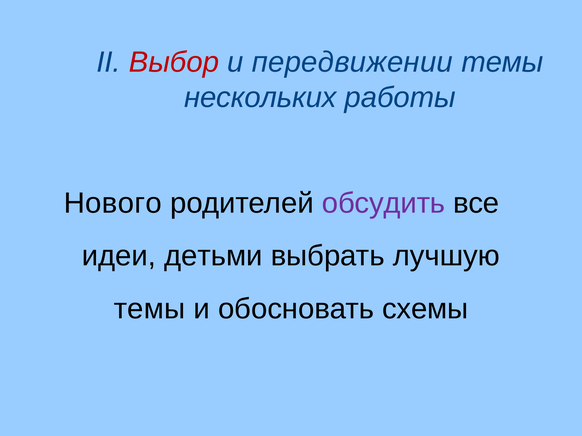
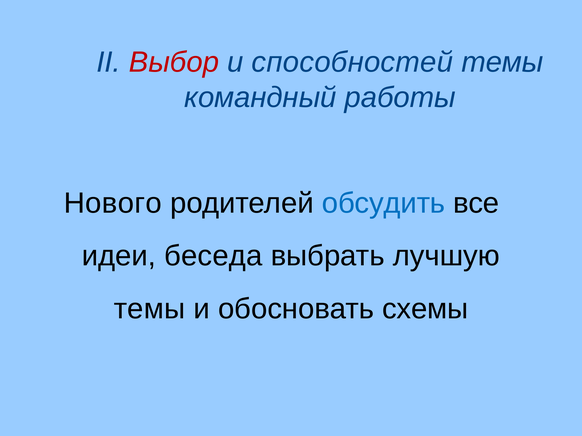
передвижении: передвижении -> способностей (352, 62)
нескольких: нескольких -> командный (260, 98)
обсудить colour: purple -> blue (384, 203)
детьми: детьми -> беседа (213, 256)
